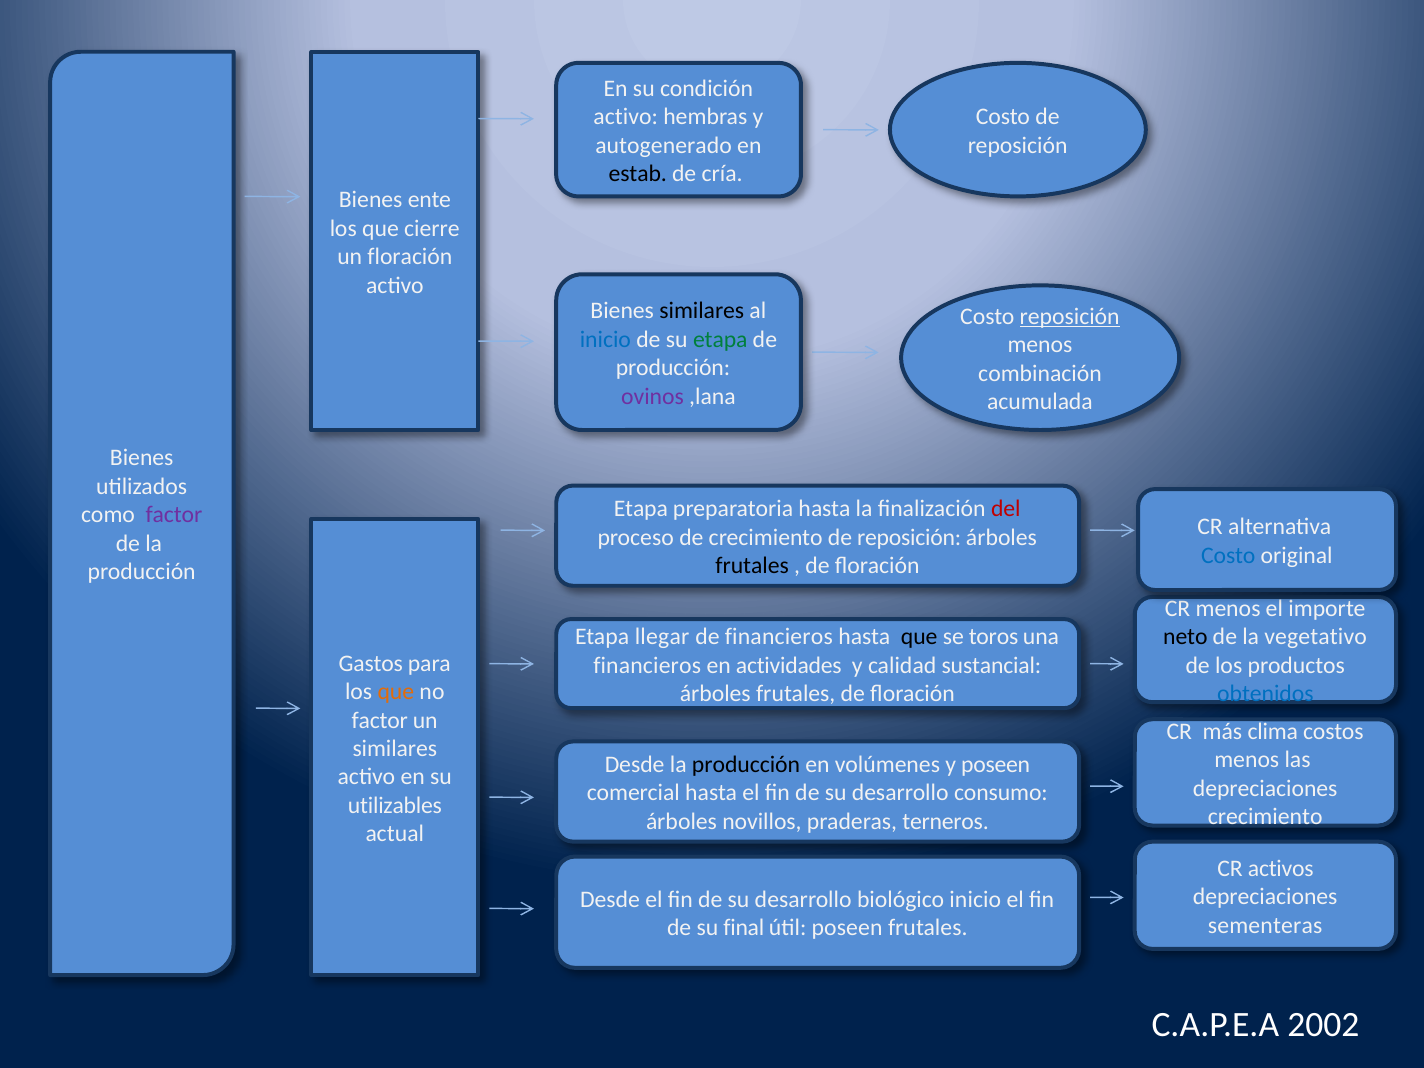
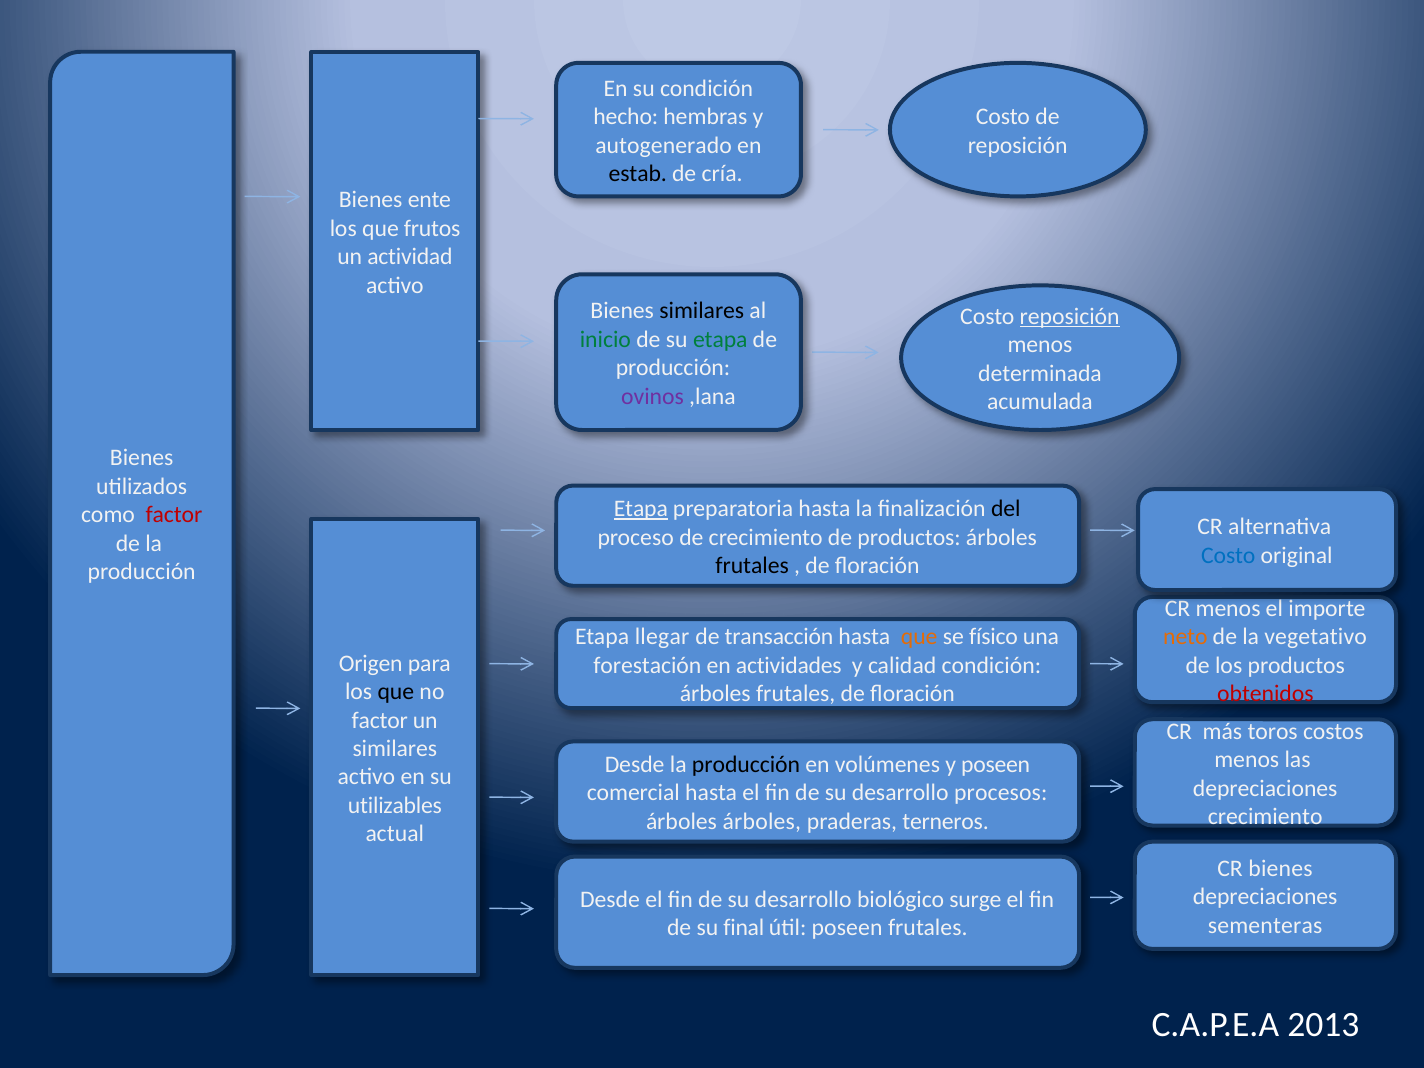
activo: activo -> hecho (626, 117)
cierre: cierre -> frutos (432, 228)
un floración: floración -> actividad (410, 257)
inicio colour: blue -> green (605, 339)
combinación: combinación -> determinada (1040, 374)
Etapa underline: none -> present (641, 509)
del colour: red -> black (1006, 509)
factor colour: purple -> red (174, 515)
crecimiento de reposición: reposición -> productos (909, 537)
de financieros: financieros -> transacción (779, 637)
que colour: black -> orange (919, 637)
toros: toros -> físico (994, 637)
neto colour: black -> orange (1185, 637)
Gastos: Gastos -> Origen (371, 663)
financieros: financieros -> forestación (647, 665)
calidad sustancial: sustancial -> condición (991, 665)
que colour: orange -> black (396, 692)
obtenidos colour: blue -> red (1265, 694)
clima: clima -> toros (1273, 731)
consumo: consumo -> procesos (1001, 793)
árboles novillos: novillos -> árboles (762, 822)
CR activos: activos -> bienes (1281, 868)
biológico inicio: inicio -> surge (975, 900)
2002: 2002 -> 2013 (1323, 1025)
